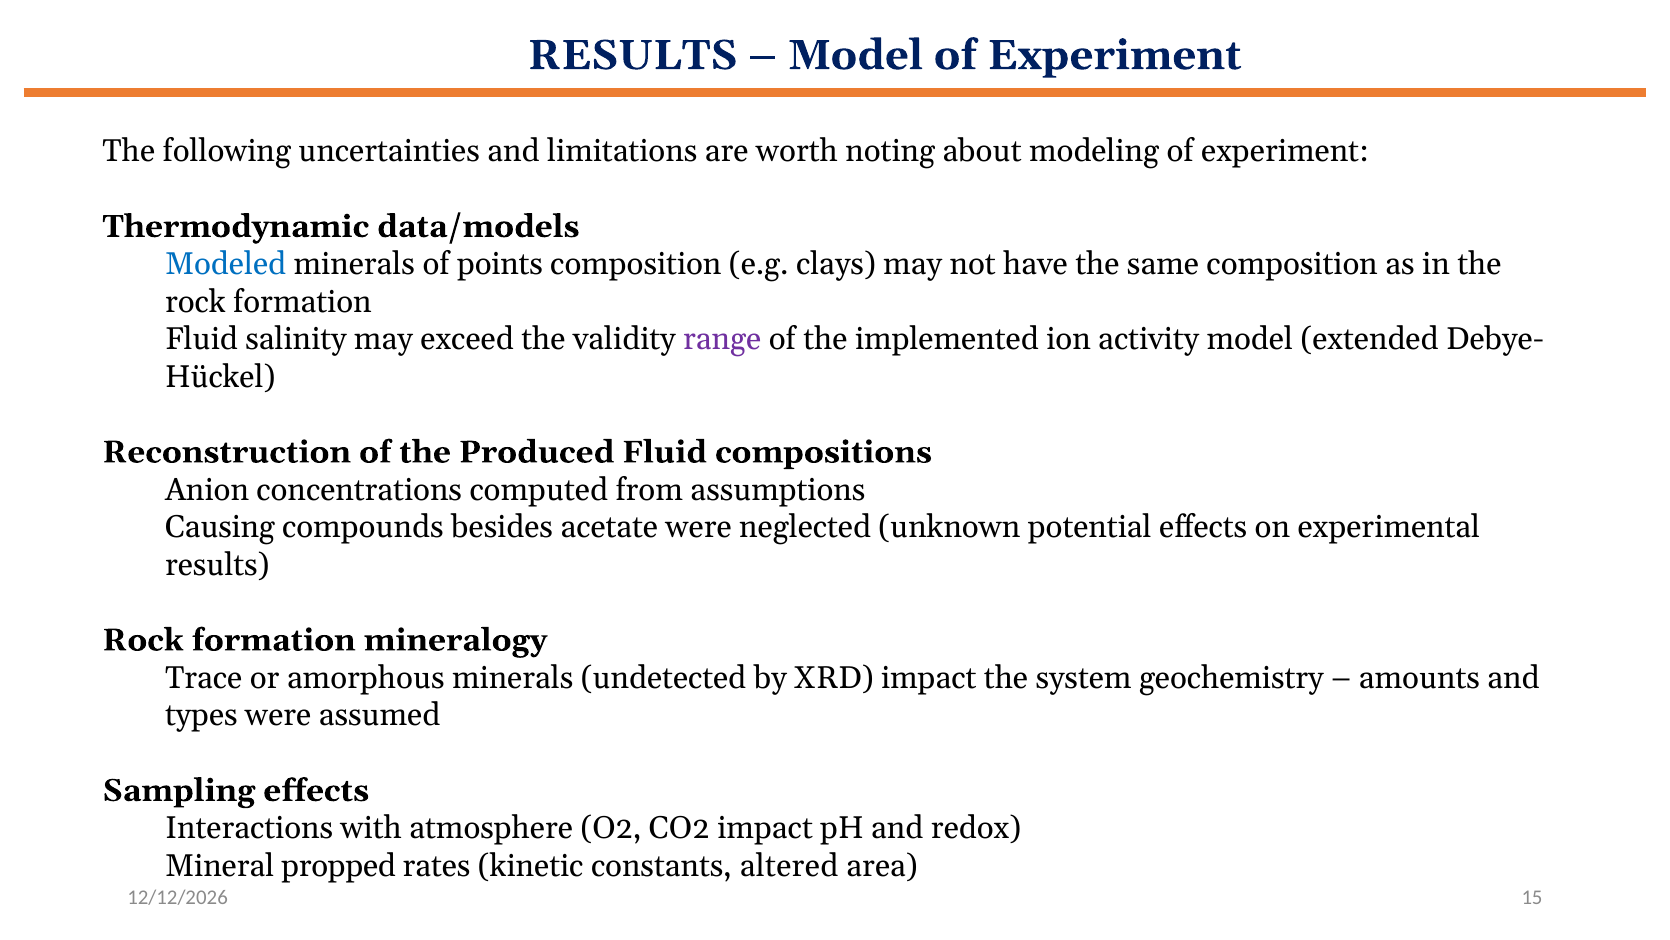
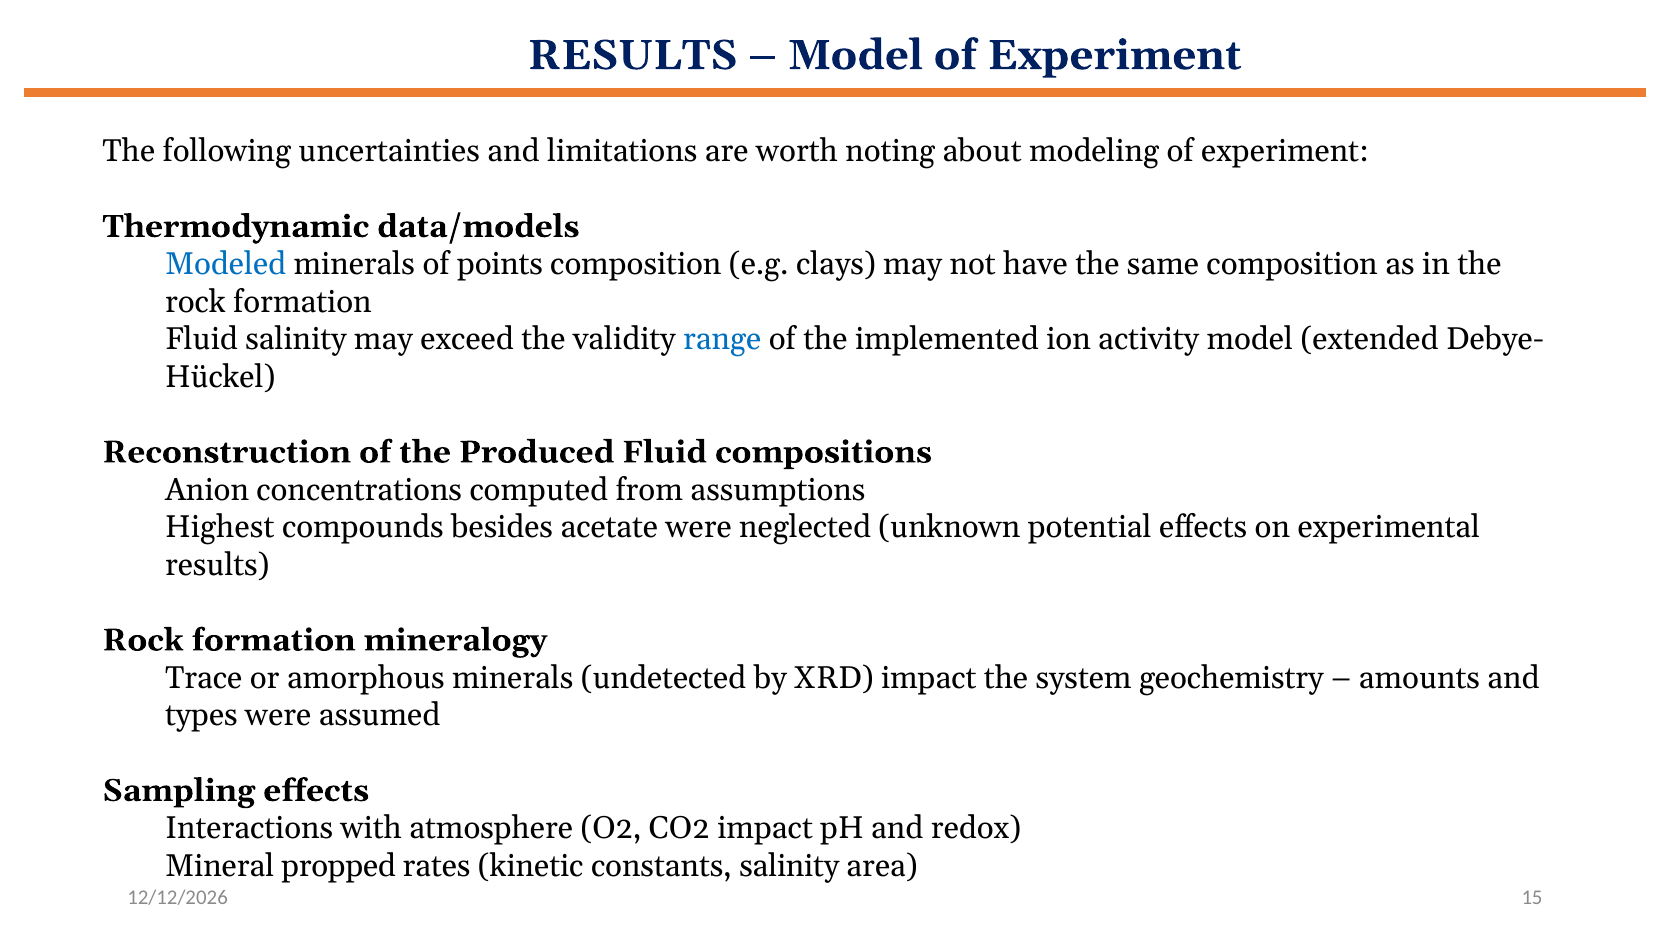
range colour: purple -> blue (722, 339)
Causing: Causing -> Highest (220, 527)
constants altered: altered -> salinity (789, 865)
